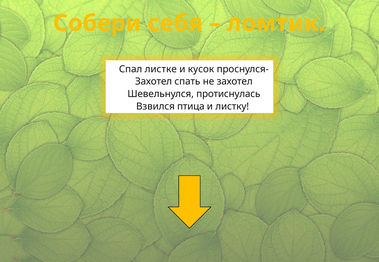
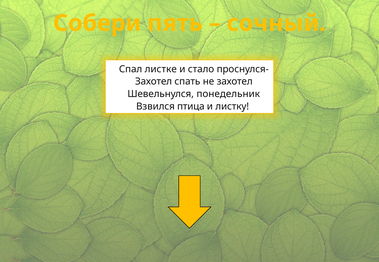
себя: себя -> пять (175, 23)
ломтик: ломтик -> сочный (276, 23)
кусок: кусок -> стало (201, 69)
протиснулась: протиснулась -> понедельник (228, 94)
